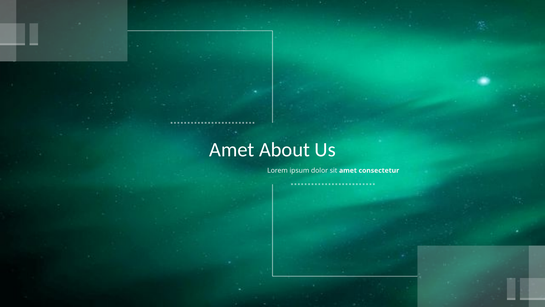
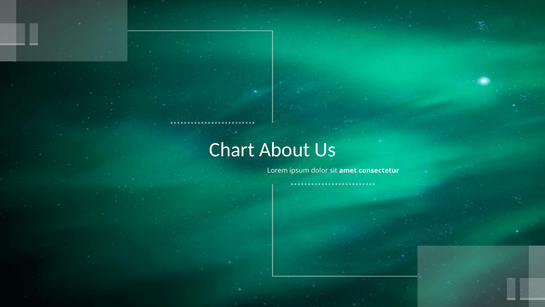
Amet: Amet -> Chart (232, 149)
